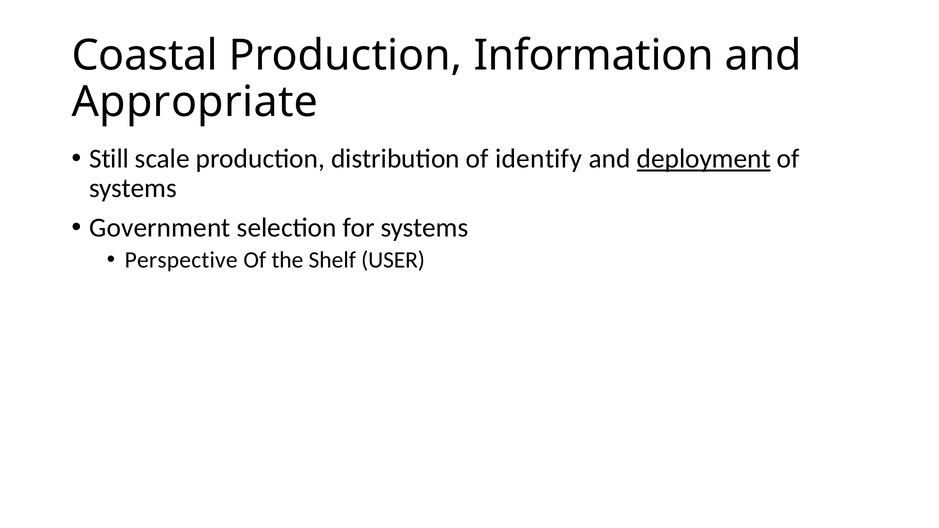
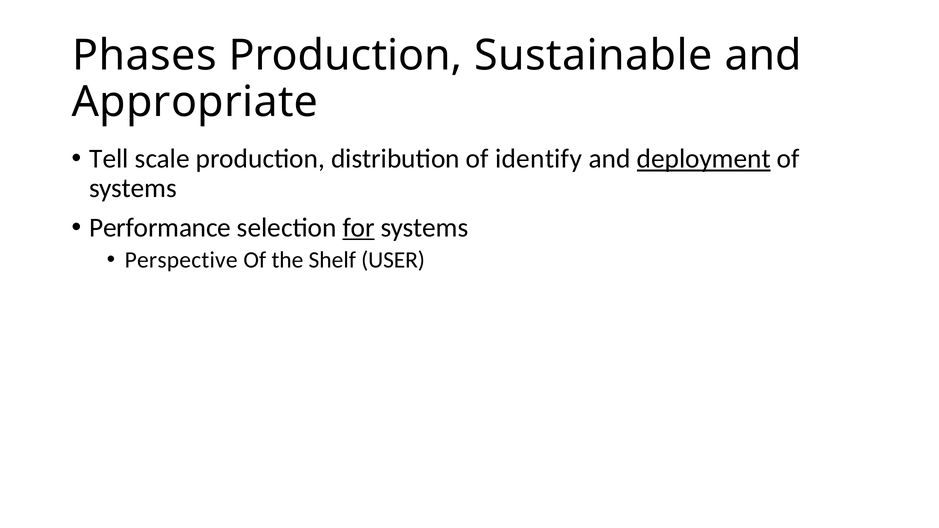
Coastal: Coastal -> Phases (144, 56)
Information: Information -> Sustainable (593, 56)
Still: Still -> Tell (109, 159)
Government: Government -> Performance (160, 228)
for underline: none -> present (359, 228)
